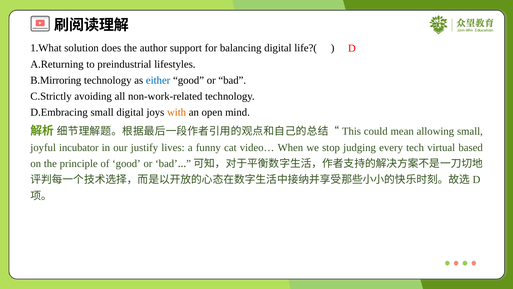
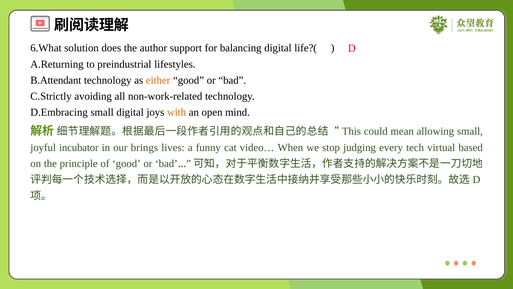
1.What: 1.What -> 6.What (46, 48)
B.Mirroring: B.Mirroring -> B.Attendant (56, 80)
either colour: blue -> orange (158, 80)
justify: justify -> brings (144, 147)
